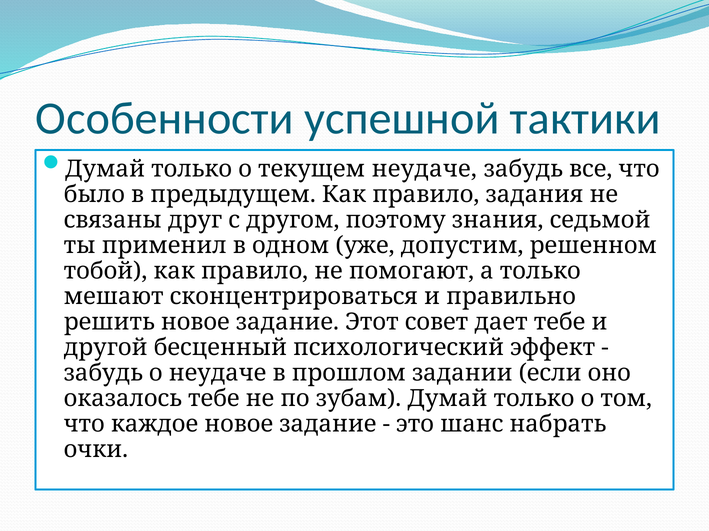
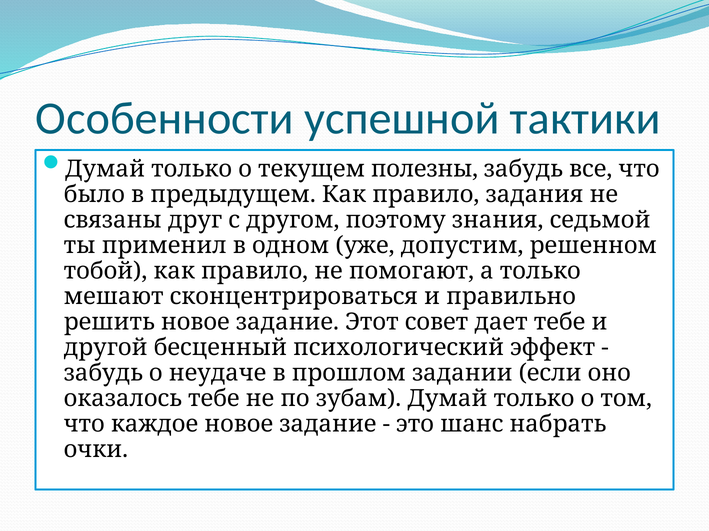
текущем неудаче: неудаче -> полезны (425, 169)
